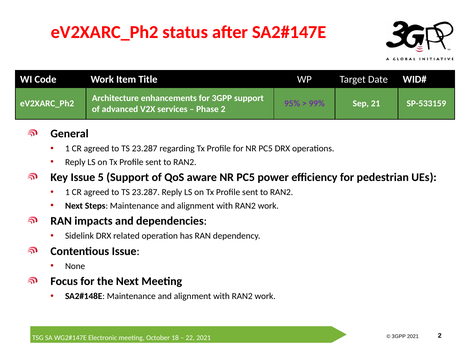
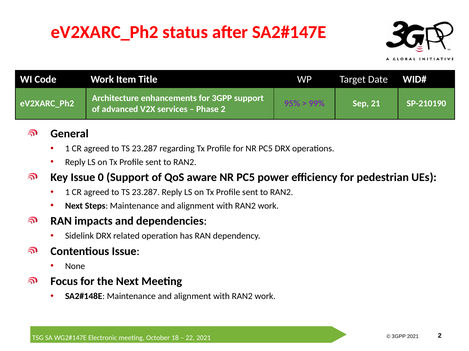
SP-533159: SP-533159 -> SP-210190 (426, 104)
5: 5 -> 0 (101, 178)
